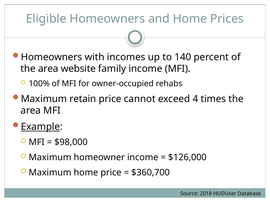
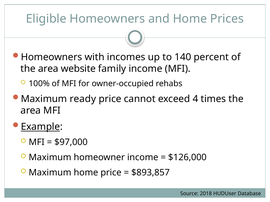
retain: retain -> ready (83, 99)
$98,000: $98,000 -> $97,000 (71, 143)
$360,700: $360,700 -> $893,857 (150, 173)
